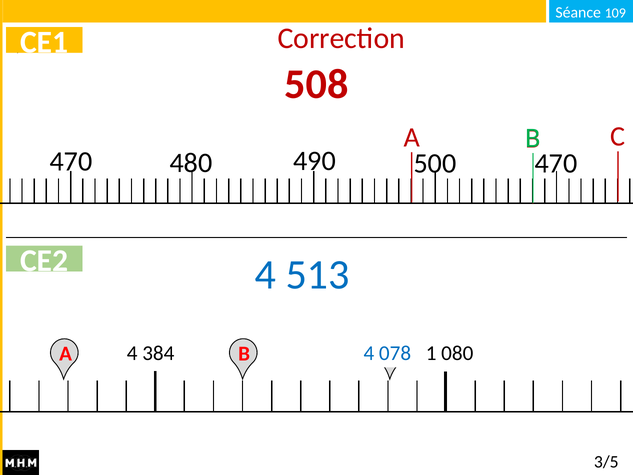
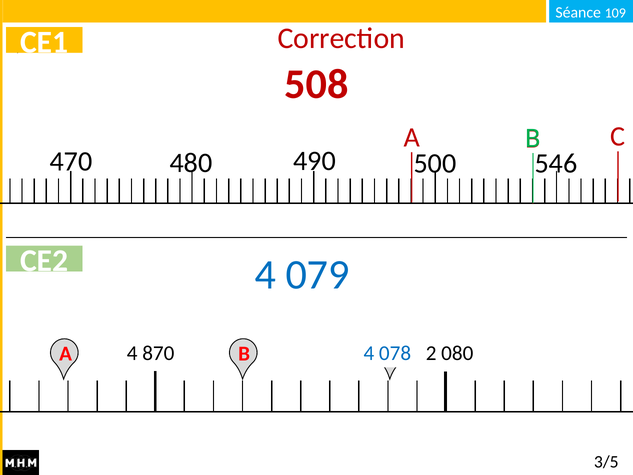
500 470: 470 -> 546 (556, 163)
513: 513 -> 079 (318, 275)
384: 384 -> 870 (158, 353)
1: 1 -> 2 (431, 353)
